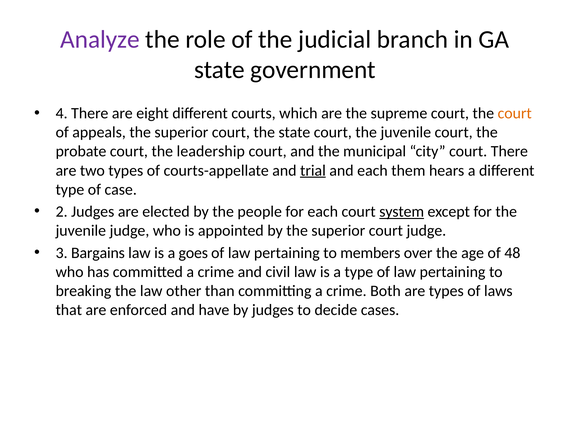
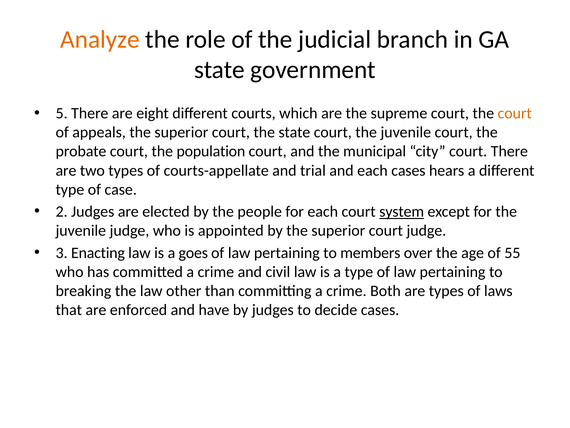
Analyze colour: purple -> orange (100, 39)
4: 4 -> 5 (62, 113)
leadership: leadership -> population (211, 151)
trial underline: present -> none (313, 170)
each them: them -> cases (408, 170)
Bargains: Bargains -> Enacting (98, 253)
48: 48 -> 55 (512, 253)
